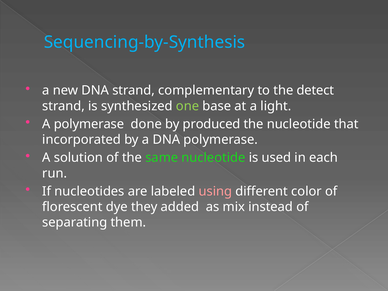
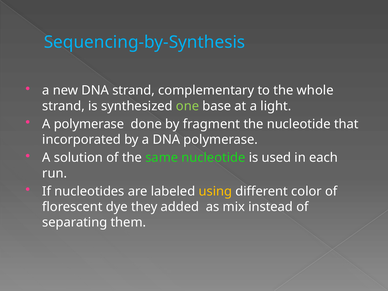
detect: detect -> whole (315, 90)
produced: produced -> fragment (211, 124)
using colour: pink -> yellow (215, 191)
